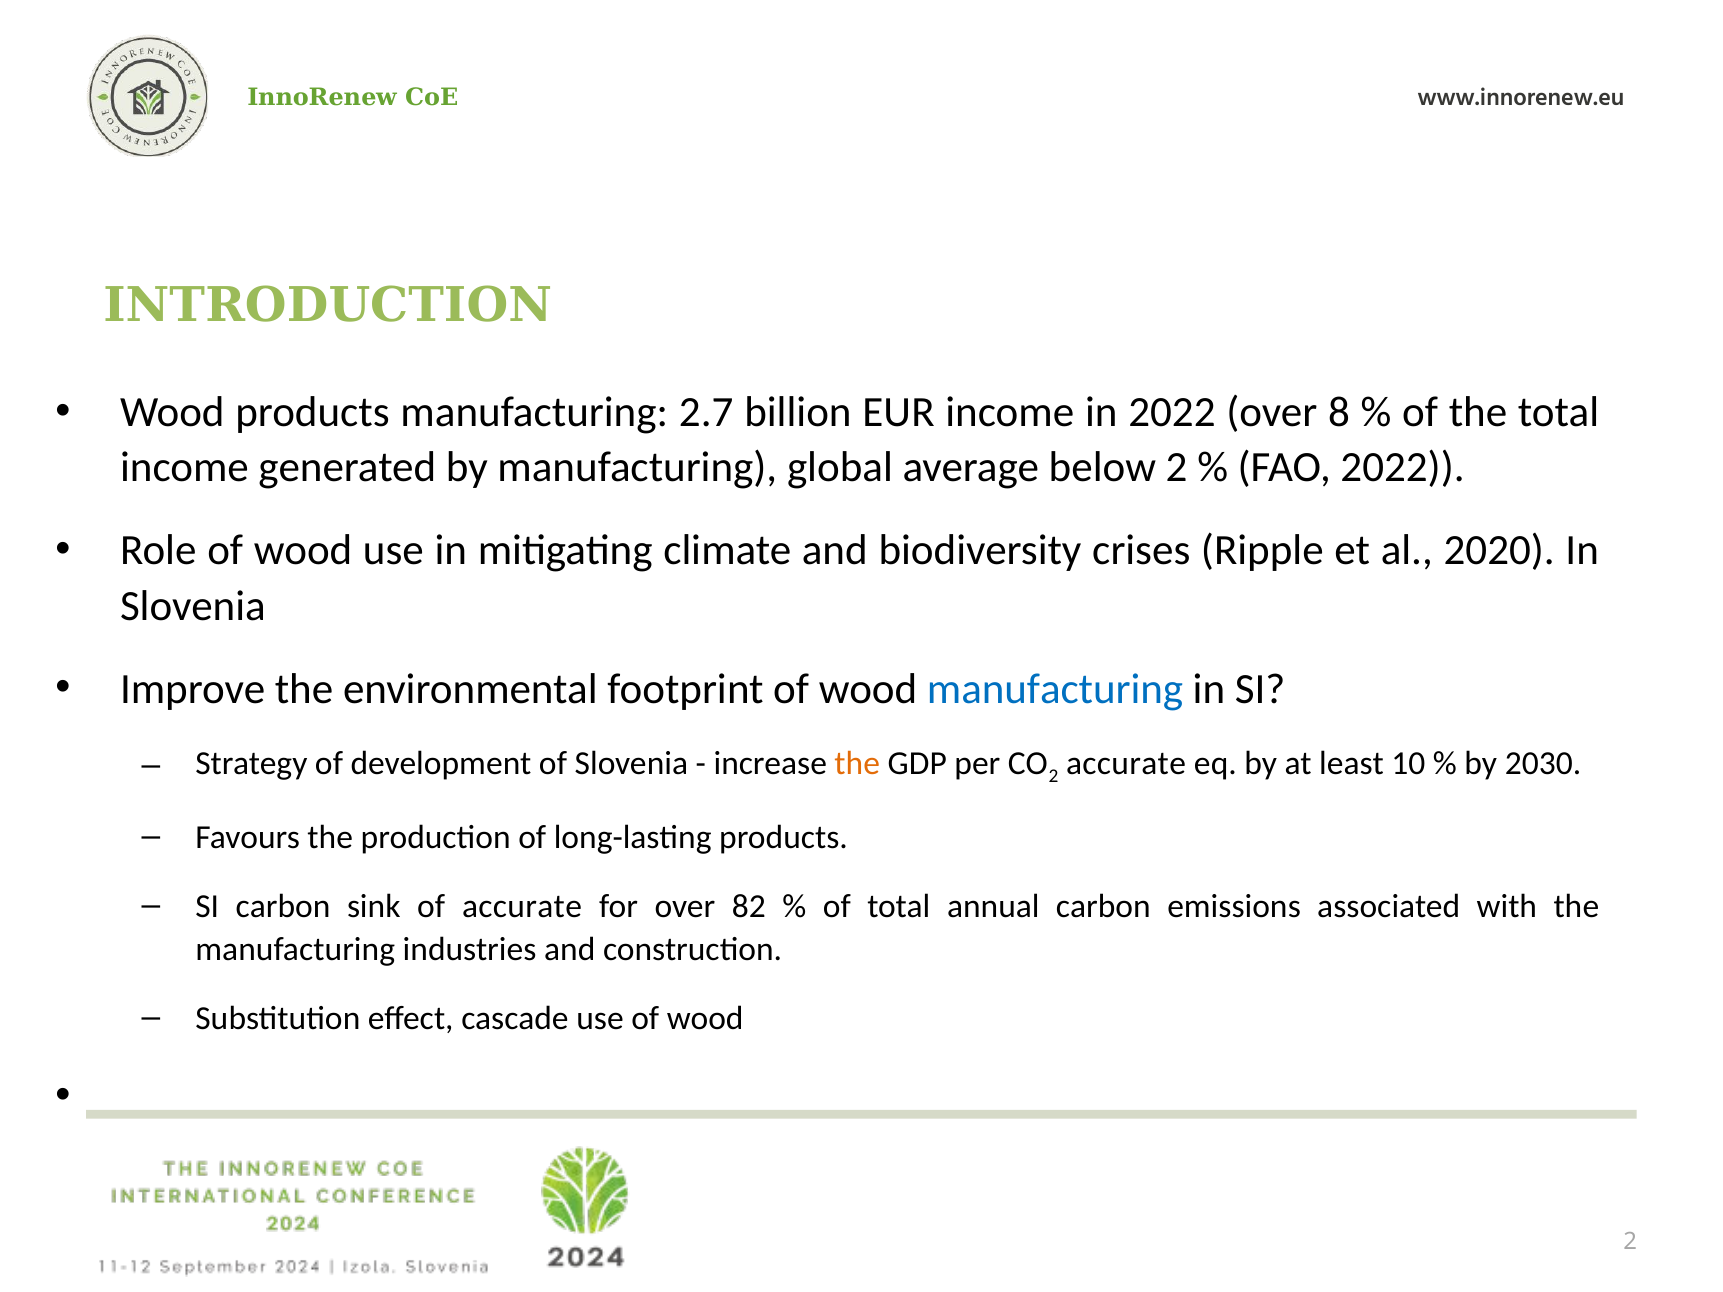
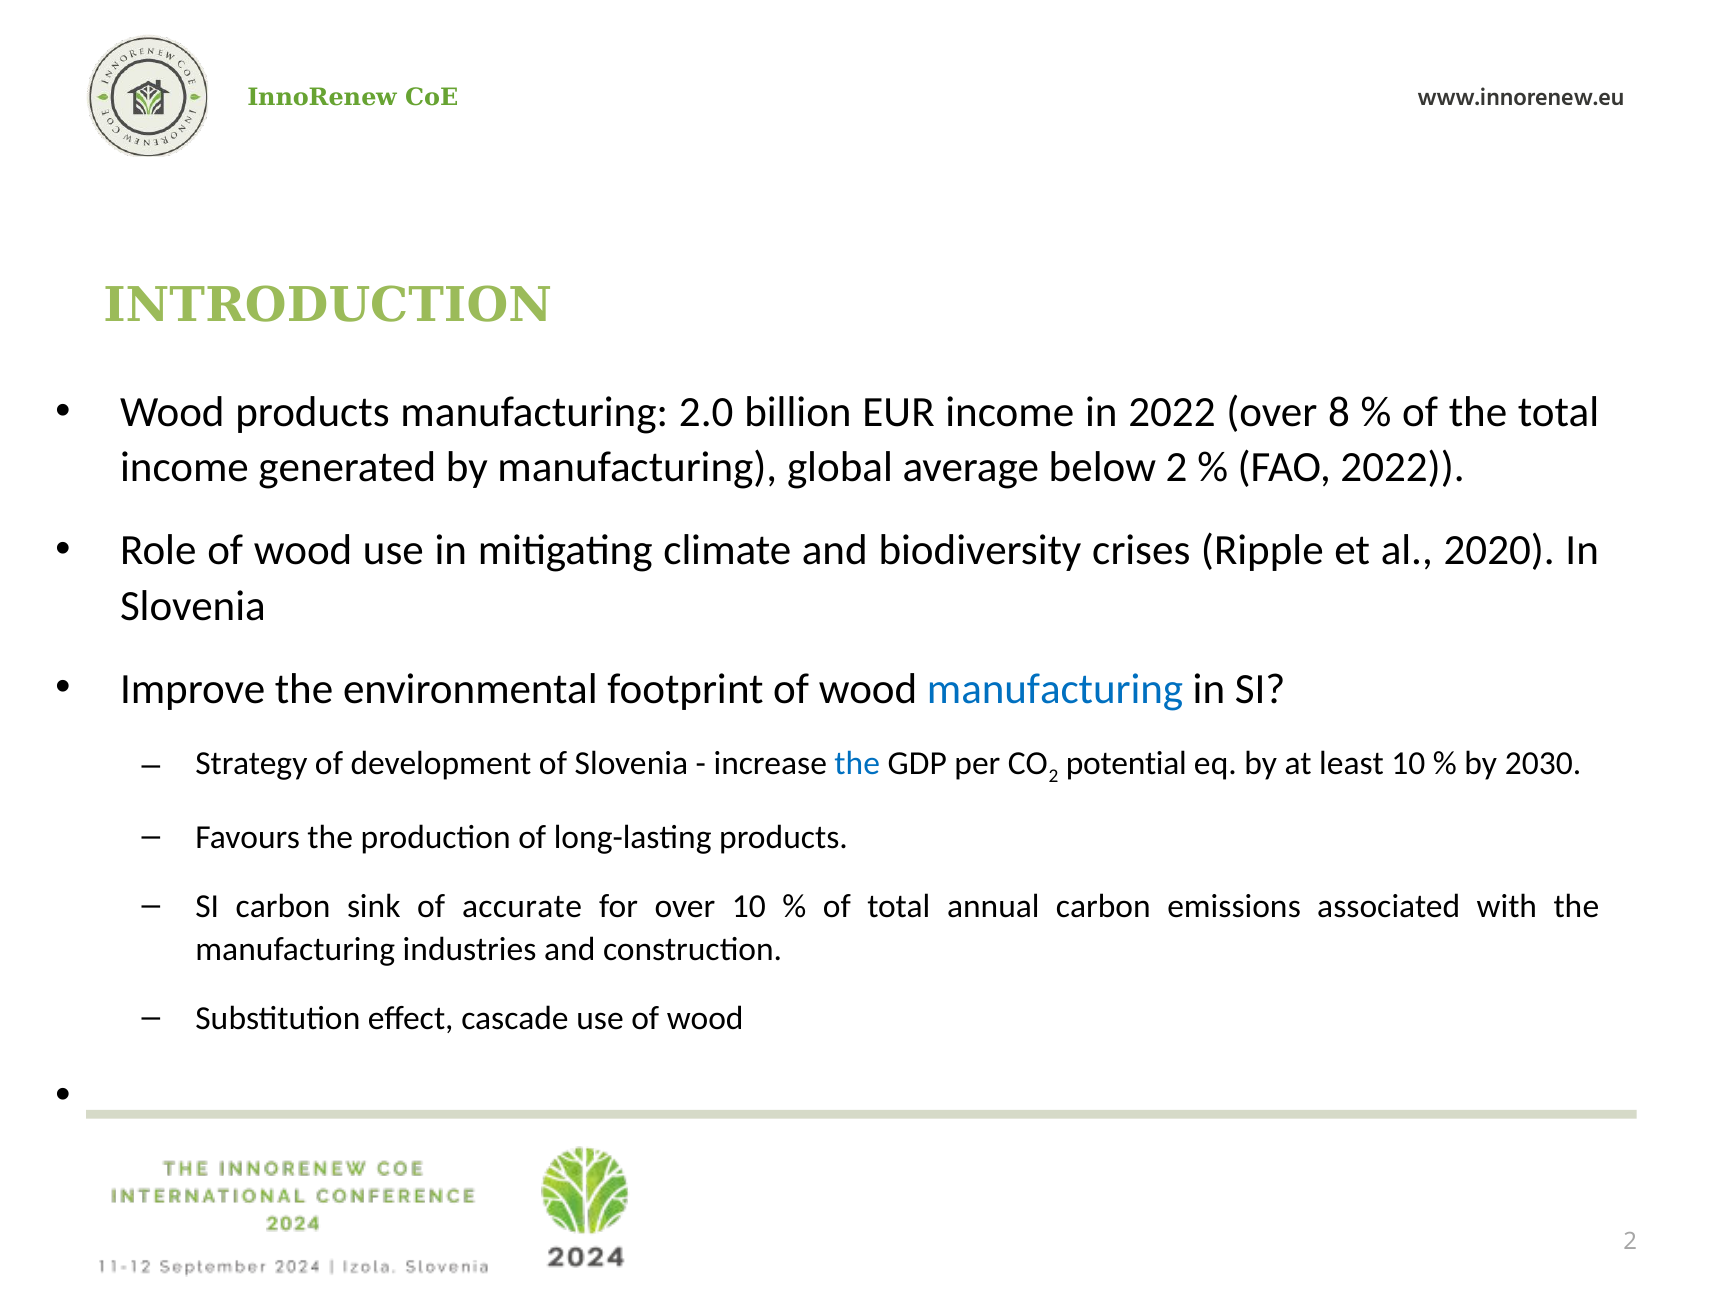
2.7: 2.7 -> 2.0 (706, 412)
the colour: orange -> blue (857, 763)
2 accurate: accurate -> potential (1126, 763)
over 82: 82 -> 10 (749, 907)
